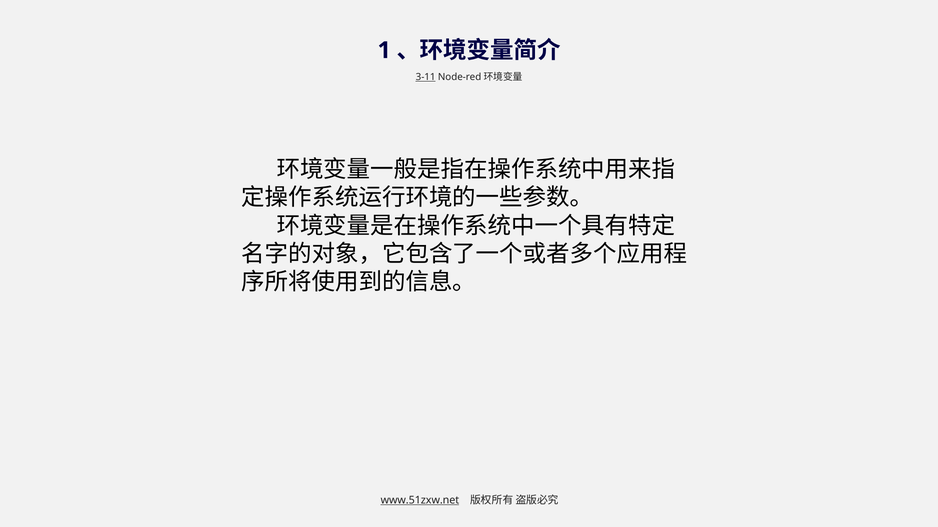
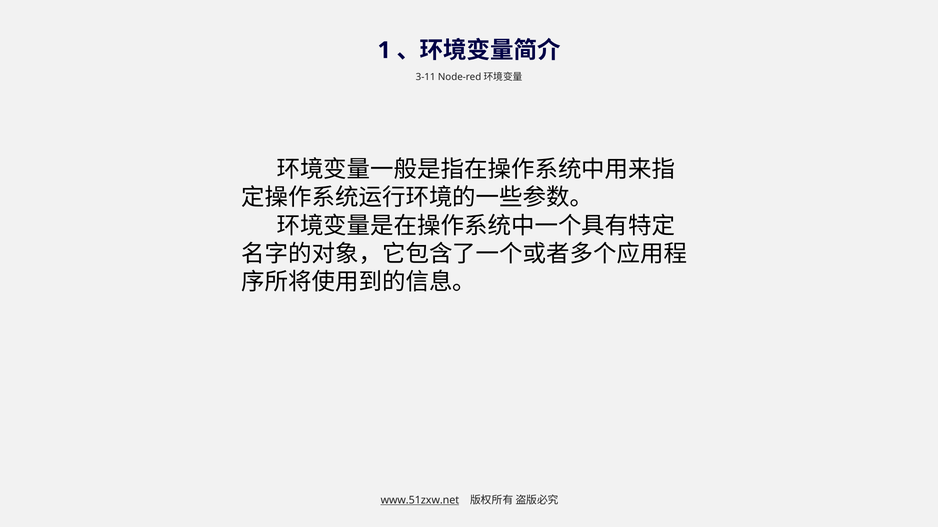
3-11 underline: present -> none (426, 77)
